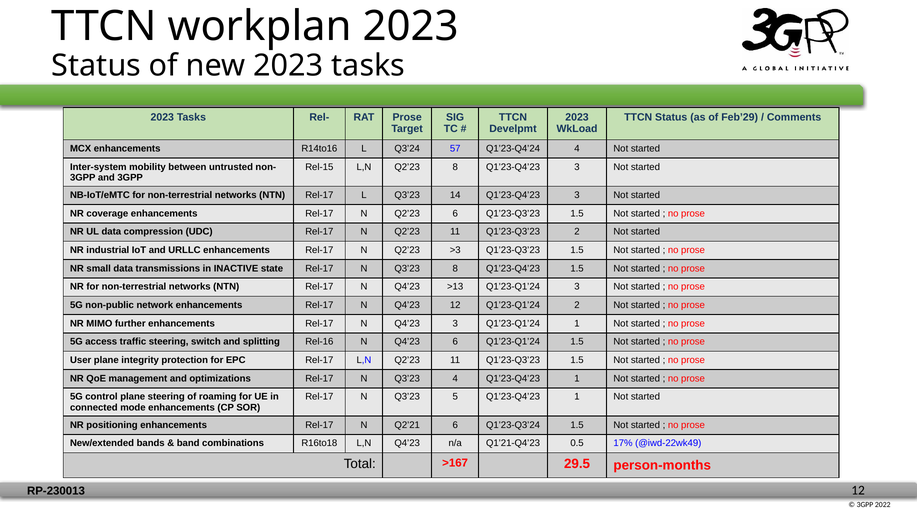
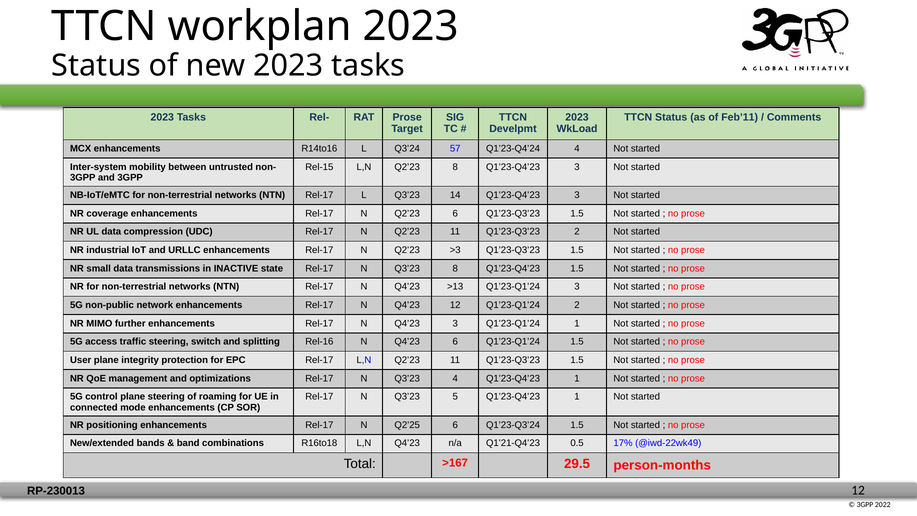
Feb’29: Feb’29 -> Feb’11 (740, 117)
Q2’21: Q2’21 -> Q2’25 (407, 425)
